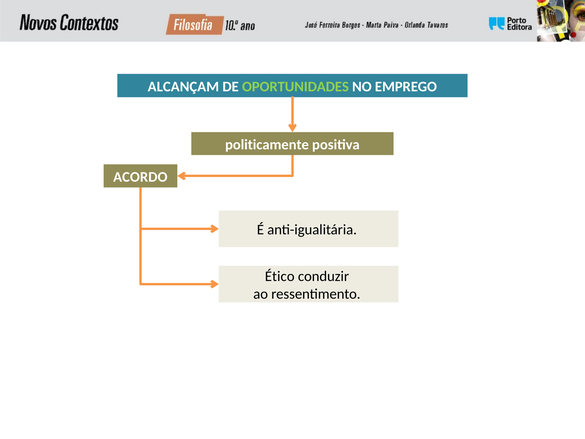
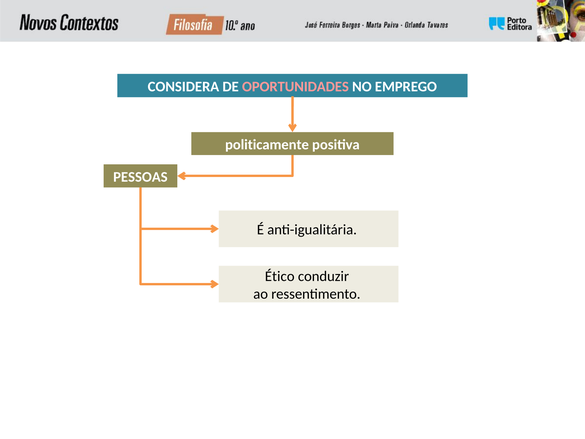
ALCANÇAM: ALCANÇAM -> CONSIDERA (183, 87)
OPORTUNIDADES colour: light green -> pink (295, 87)
ACORDO: ACORDO -> PESSOAS (140, 177)
